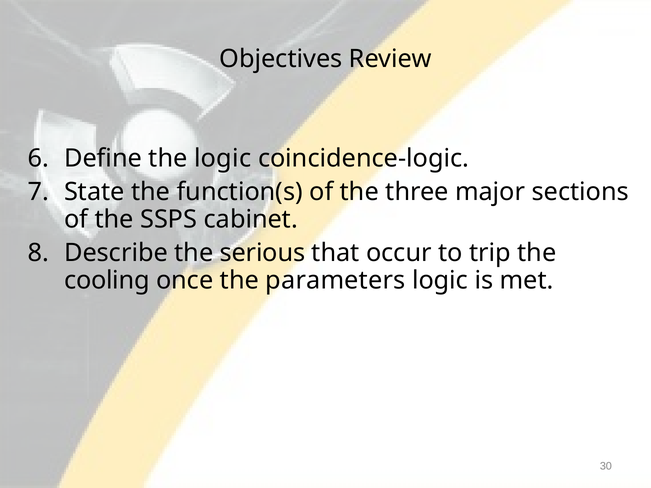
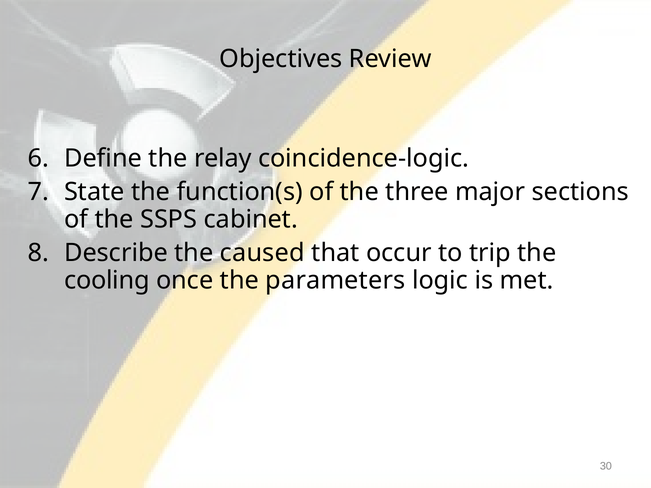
the logic: logic -> relay (223, 158)
serious: serious -> caused (262, 253)
